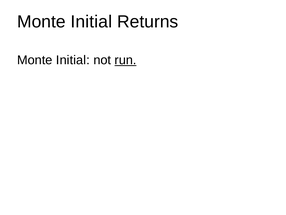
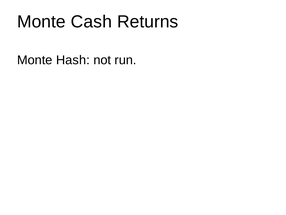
Initial: Initial -> Cash (91, 22)
Initial: Initial -> Hash (73, 60)
run underline: present -> none (126, 60)
